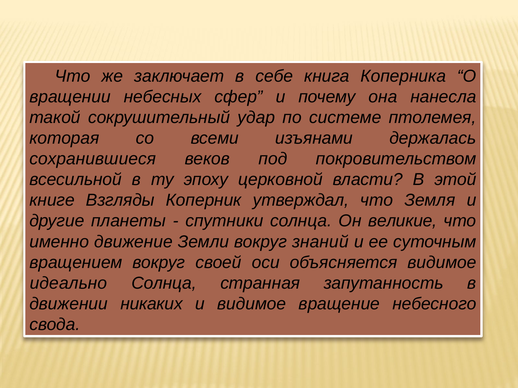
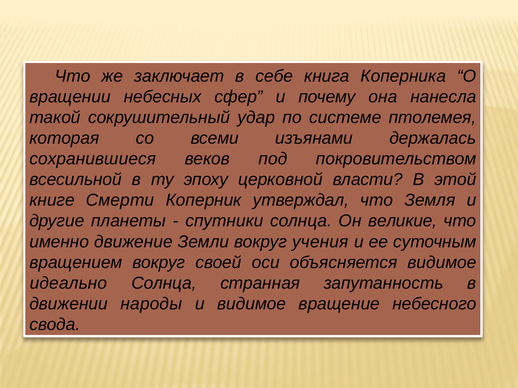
Взгляды: Взгляды -> Смерти (120, 201)
знаний: знаний -> учения (320, 242)
никаких: никаких -> народы (151, 304)
